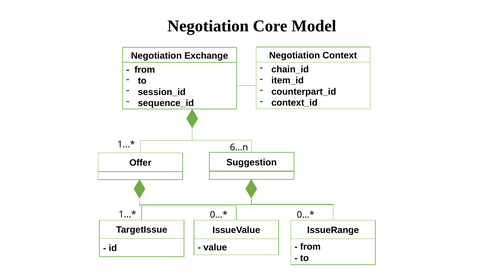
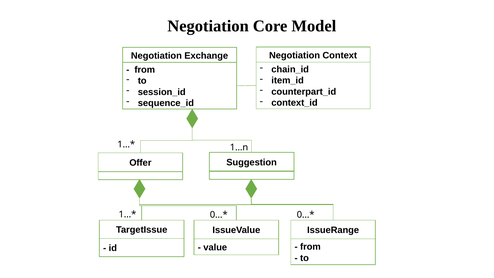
6…n: 6…n -> 1…n (239, 147)
